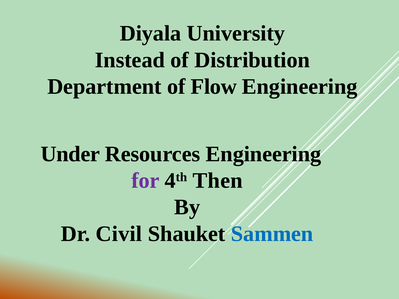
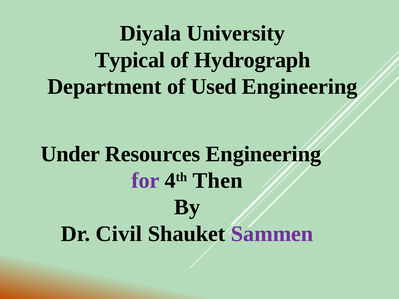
Instead: Instead -> Typical (130, 60)
Distribution: Distribution -> Hydrograph (252, 60)
Flow: Flow -> Used (214, 87)
Sammen colour: blue -> purple (272, 234)
